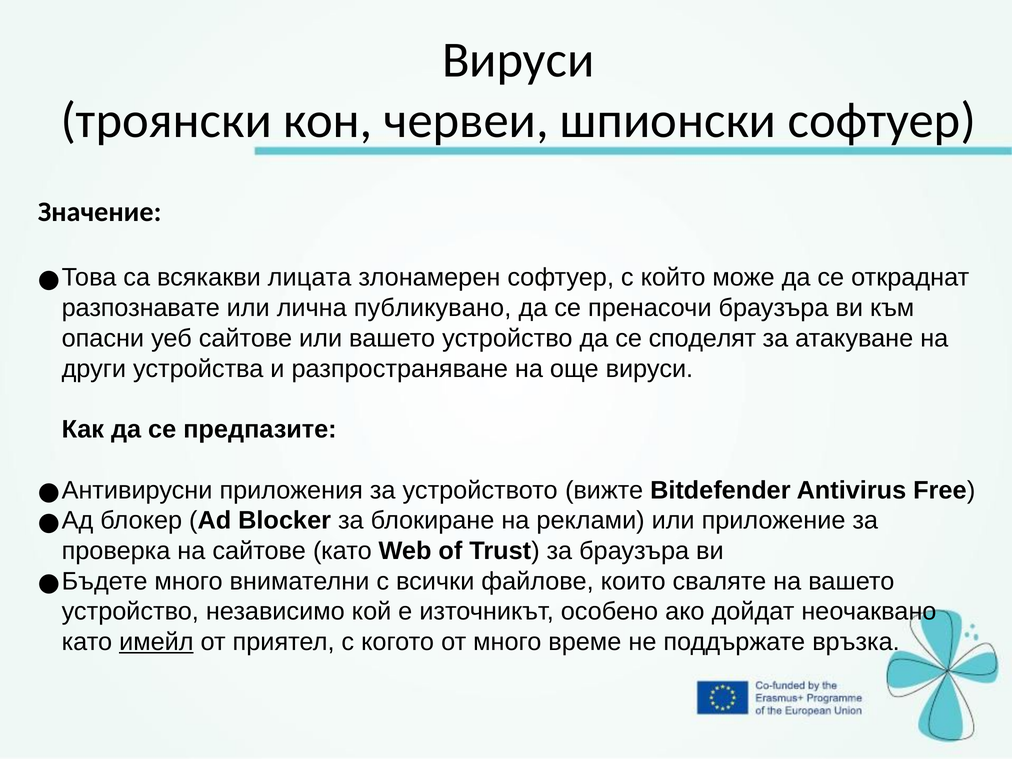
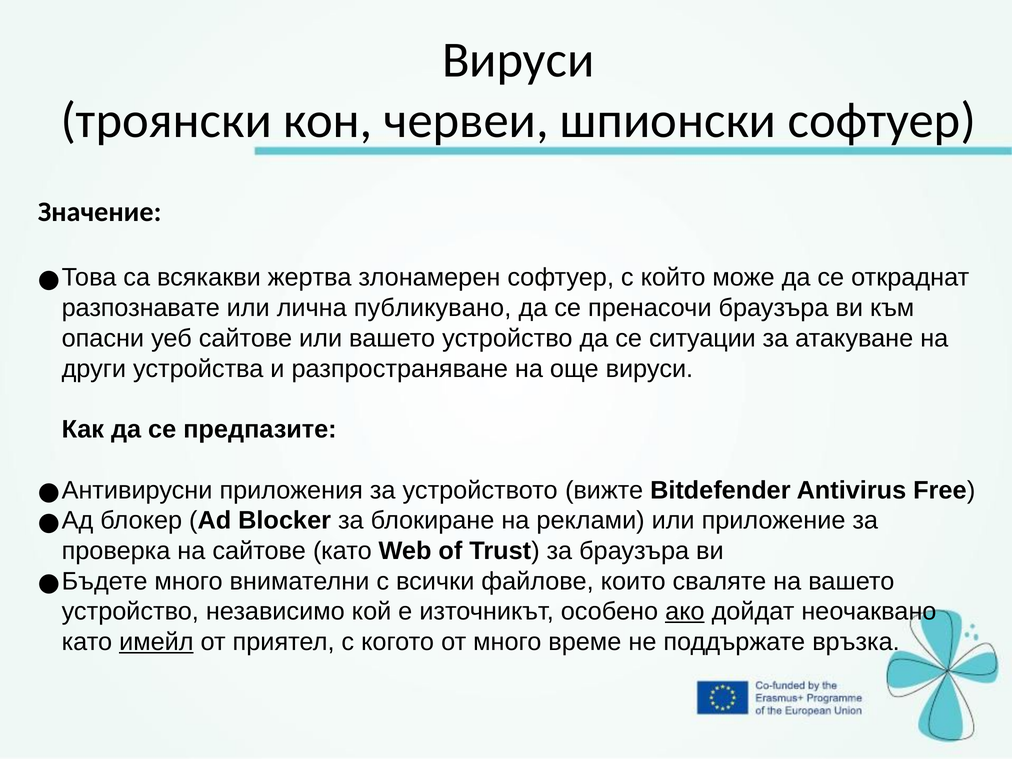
лицата: лицата -> жертва (310, 278)
споделят: споделят -> ситуации (702, 338)
ако underline: none -> present (685, 612)
